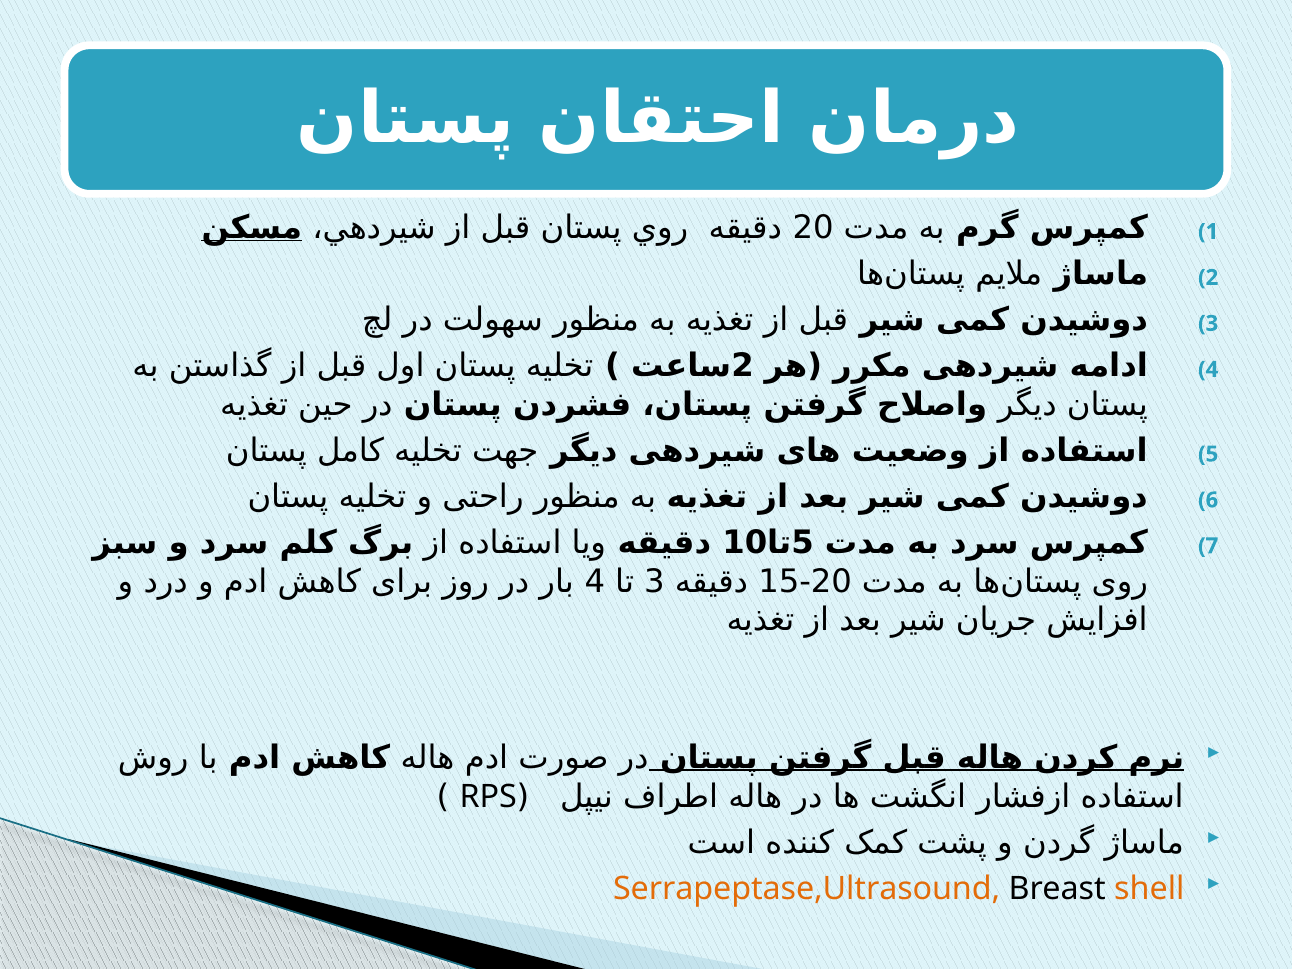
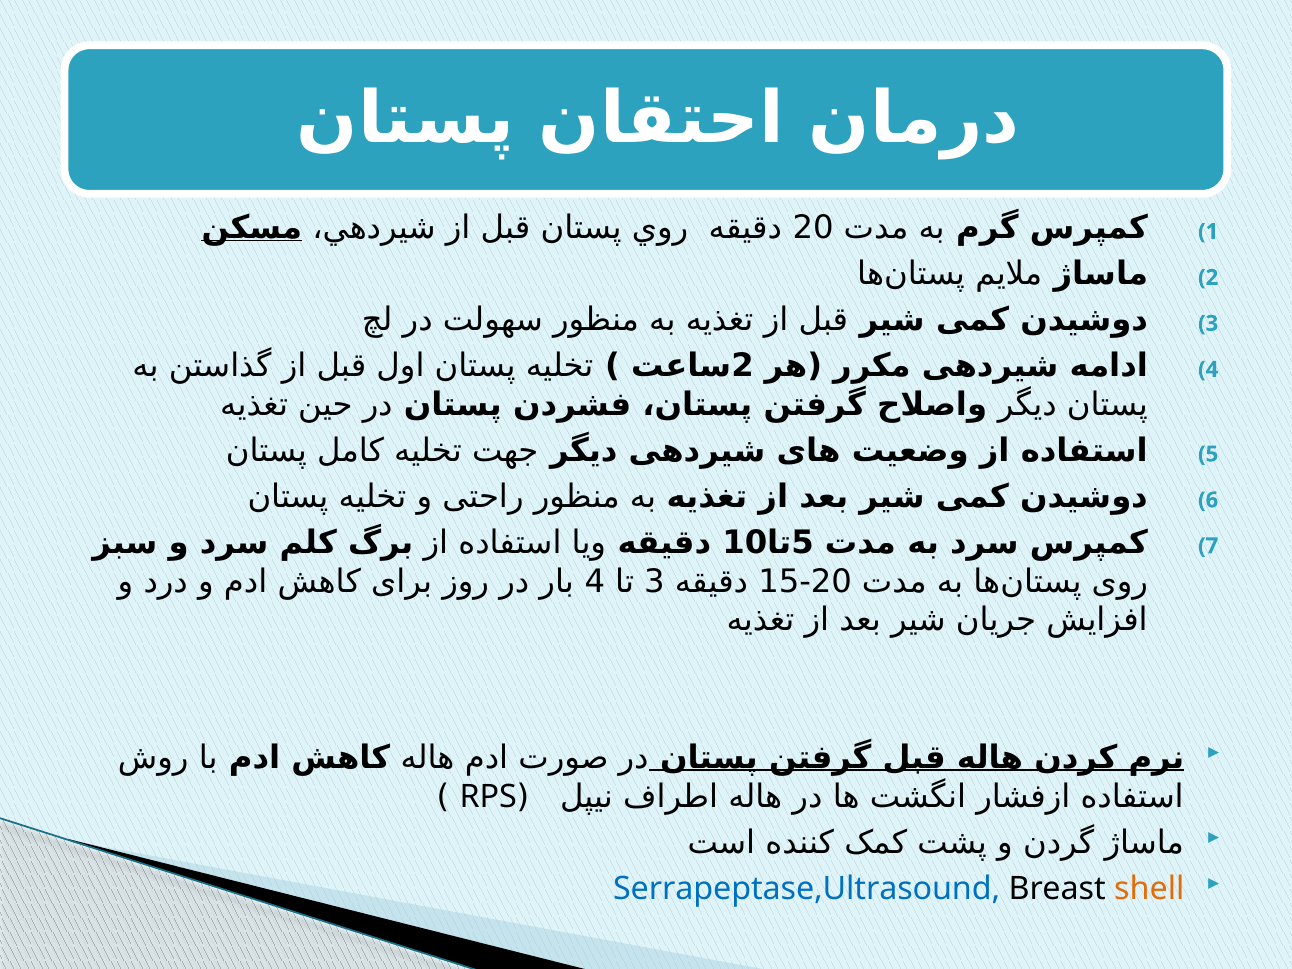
Serrapeptase,Ultrasound colour: orange -> blue (807, 889)
